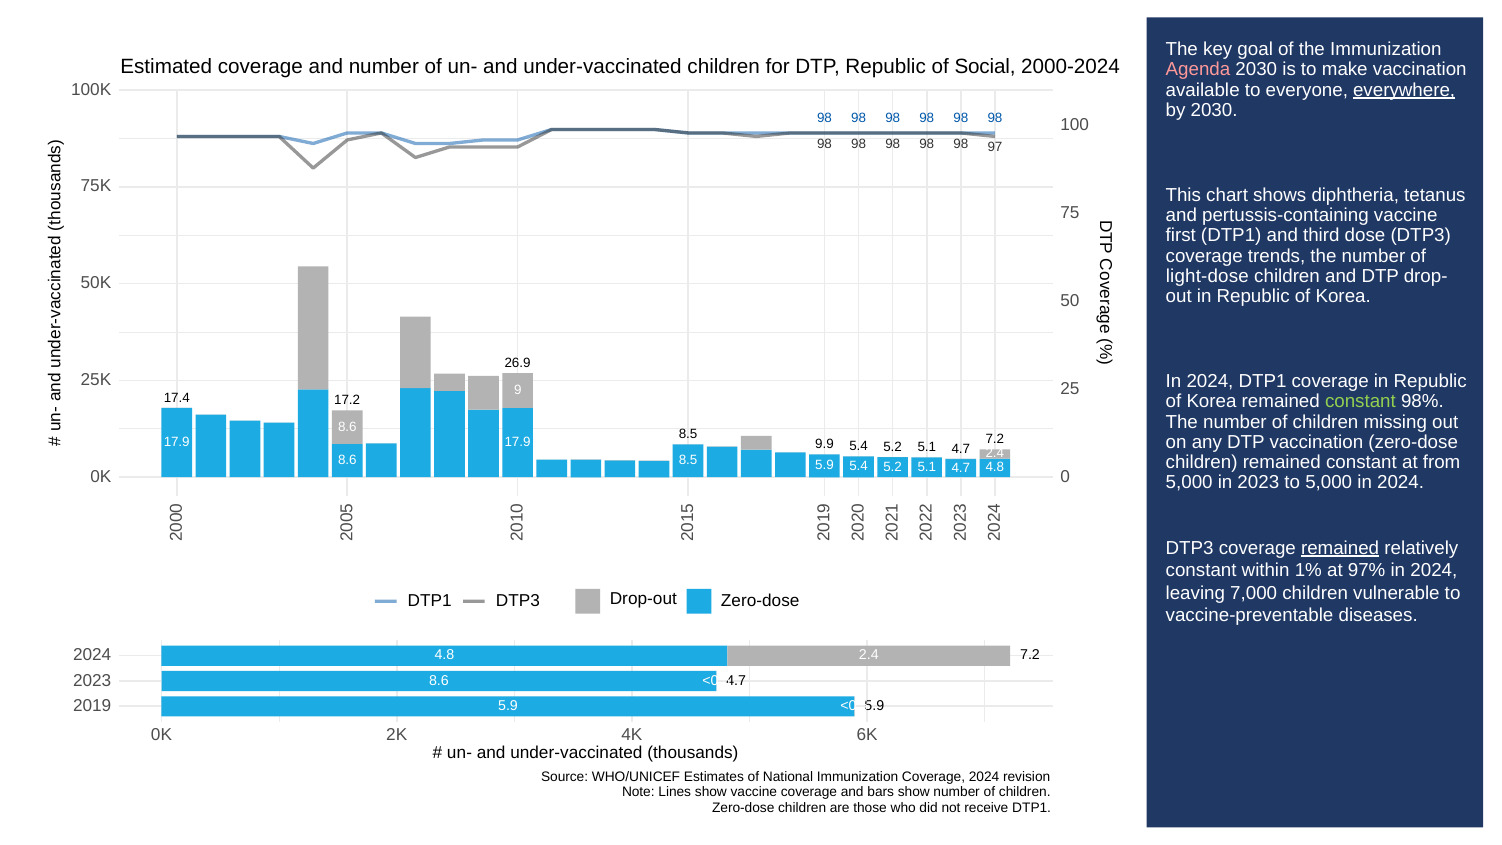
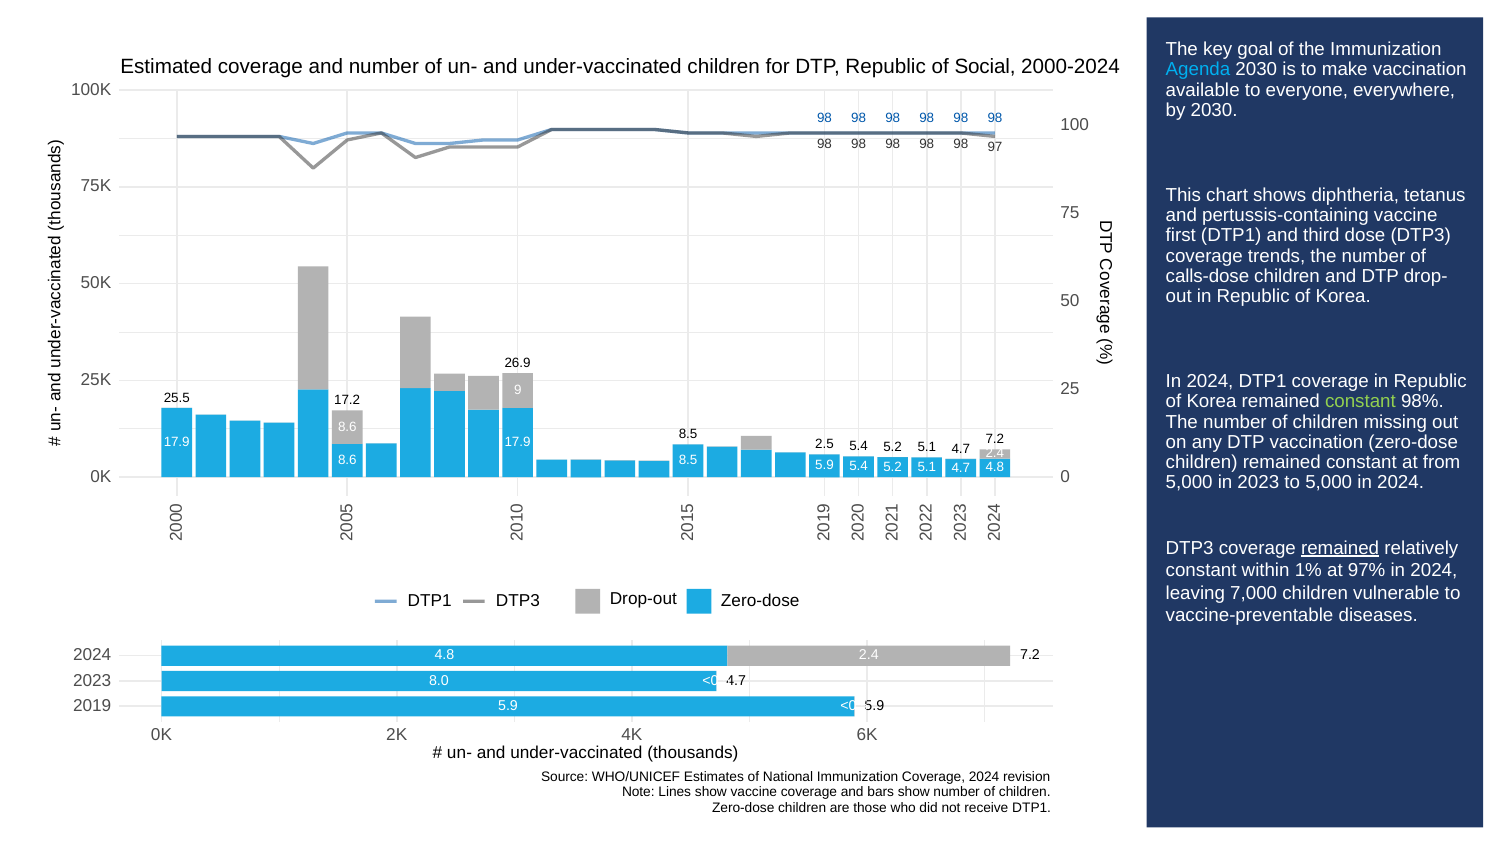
Agenda colour: pink -> light blue (1198, 70)
everywhere underline: present -> none (1404, 90)
light-dose: light-dose -> calls-dose (1207, 276)
17.4: 17.4 -> 25.5 (177, 398)
9.9: 9.9 -> 2.5 (825, 444)
8.6: 8.6 -> 8.0 (439, 680)
